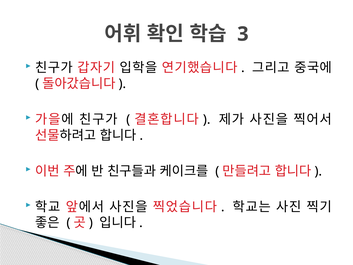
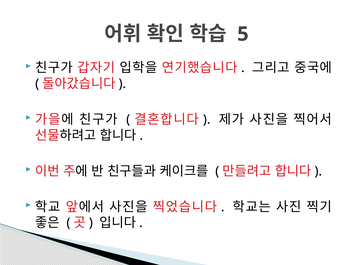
3: 3 -> 5 (243, 34)
